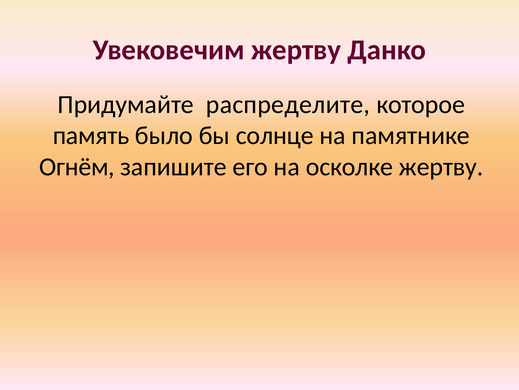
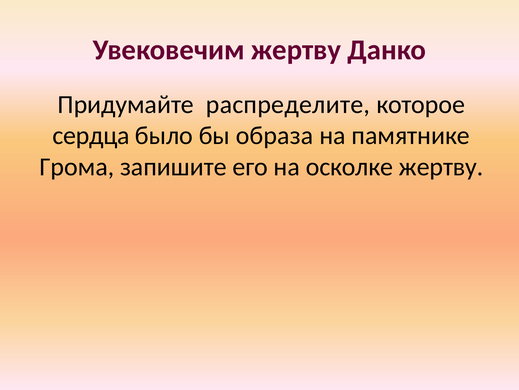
память: память -> сердца (91, 135)
солнце: солнце -> образа (275, 135)
Огнём: Огнём -> Грома (77, 167)
